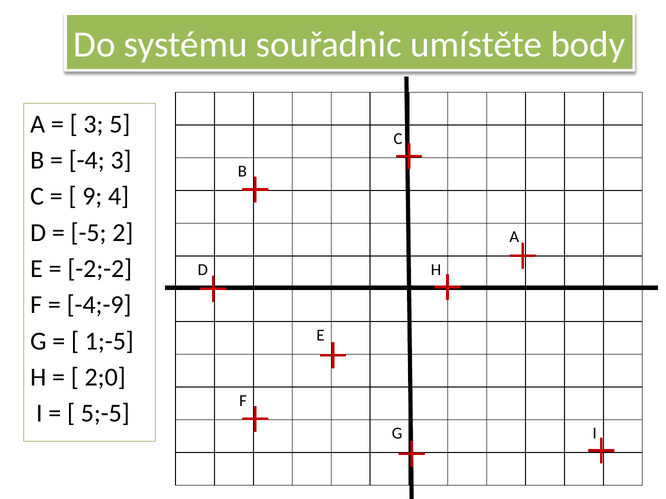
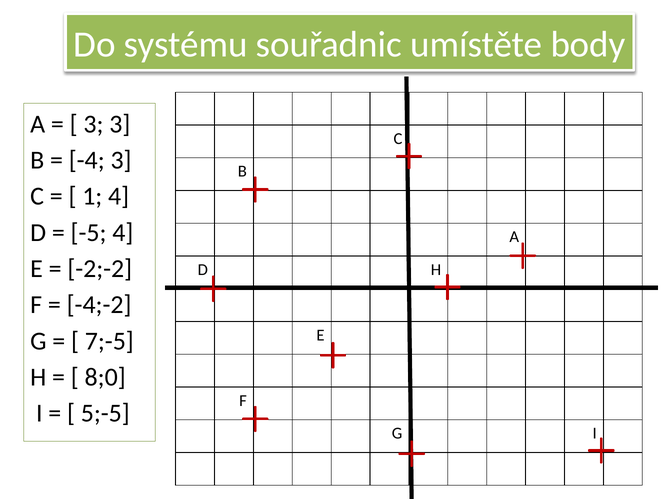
3 5: 5 -> 3 (120, 124)
9: 9 -> 1 (92, 197)
-5 2: 2 -> 4 (123, 233)
-4;-9: -4;-9 -> -4;-2 (99, 305)
1;-5: 1;-5 -> 7;-5 (109, 341)
2;0: 2;0 -> 8;0 (105, 378)
